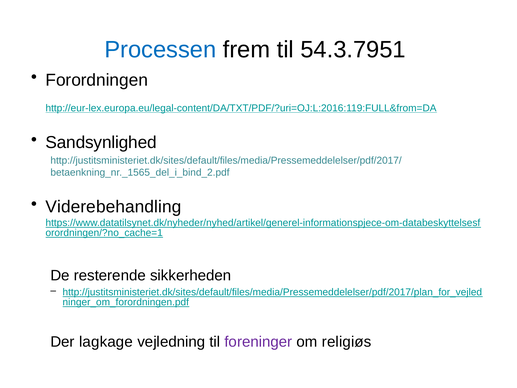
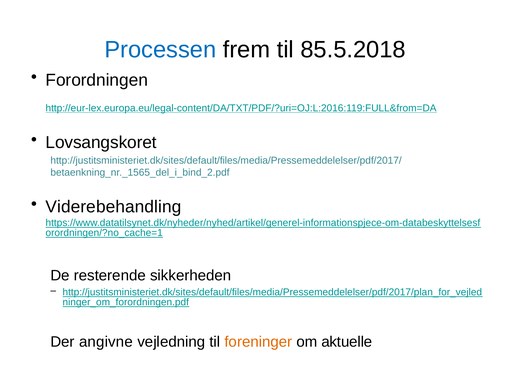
54.3.7951: 54.3.7951 -> 85.5.2018 (353, 49)
Sandsynlighed: Sandsynlighed -> Lovsangskoret (101, 142)
lagkage: lagkage -> angivne (106, 342)
foreninger colour: purple -> orange (258, 342)
religiøs: religiøs -> aktuelle (347, 342)
